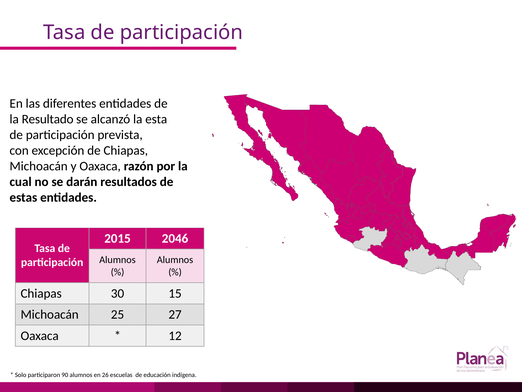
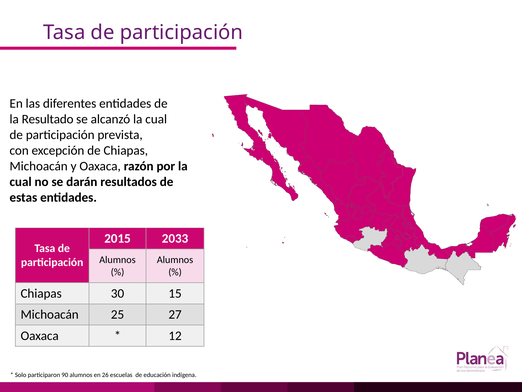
alcanzó la esta: esta -> cual (156, 119)
2046: 2046 -> 2033 (175, 238)
